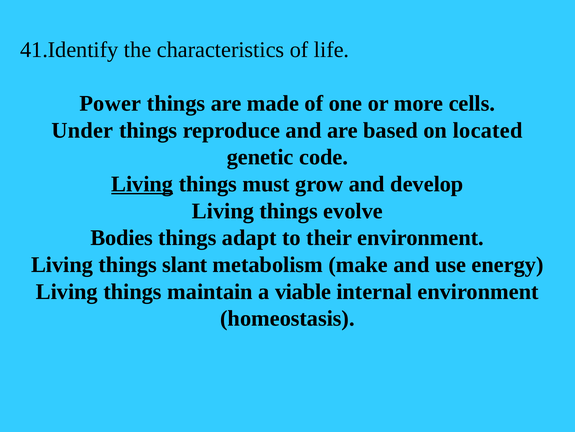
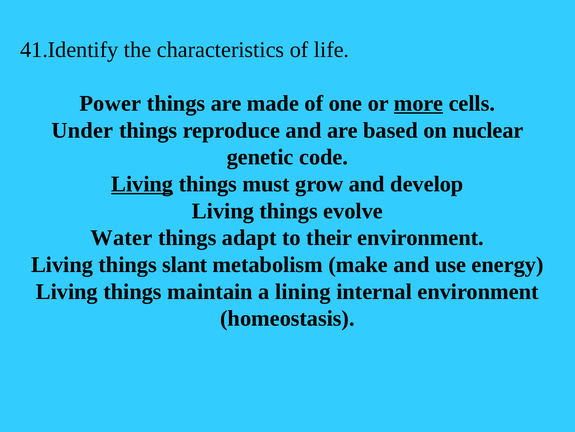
more underline: none -> present (419, 103)
located: located -> nuclear (488, 130)
Bodies: Bodies -> Water (121, 237)
viable: viable -> lining (303, 291)
